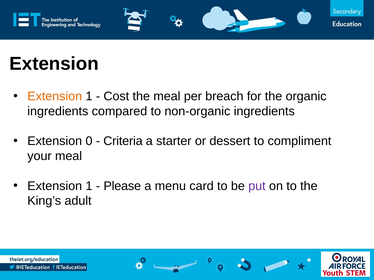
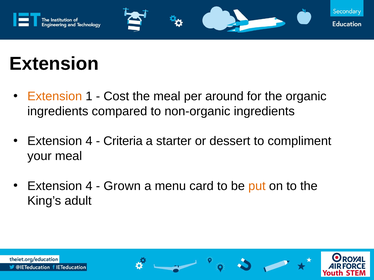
breach: breach -> around (224, 97)
0: 0 -> 4 (89, 141)
1: 1 -> 4 (89, 186)
Please: Please -> Grown (122, 186)
put colour: purple -> orange (257, 186)
